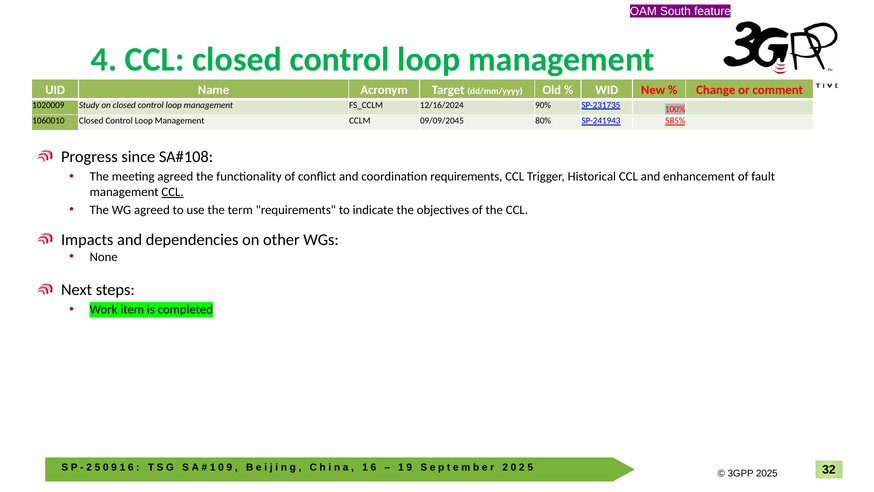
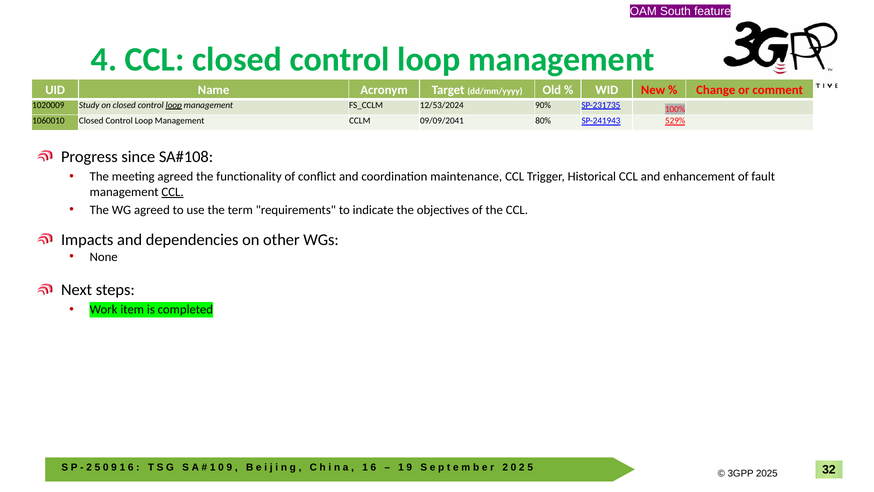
loop underline: none -> present (174, 105)
12/16/2024: 12/16/2024 -> 12/53/2024 (442, 105)
09/09/2045: 09/09/2045 -> 09/09/2041 (442, 121)
585%: 585% -> 529% (675, 121)
coordination requirements: requirements -> maintenance (466, 176)
